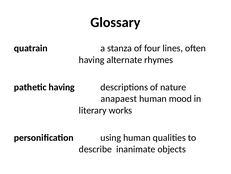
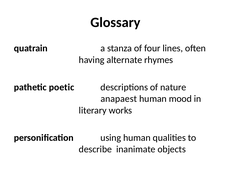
pathetic having: having -> poetic (62, 87)
